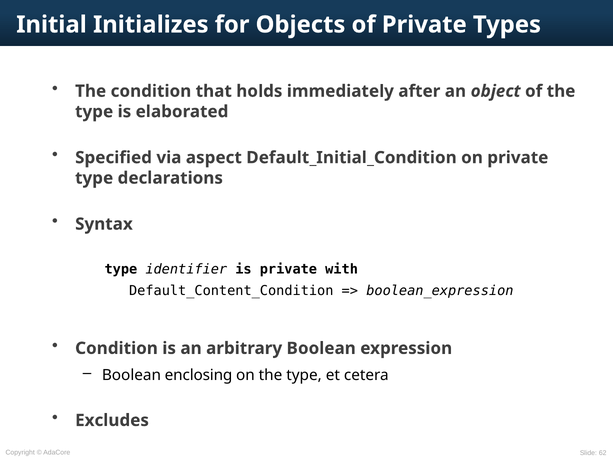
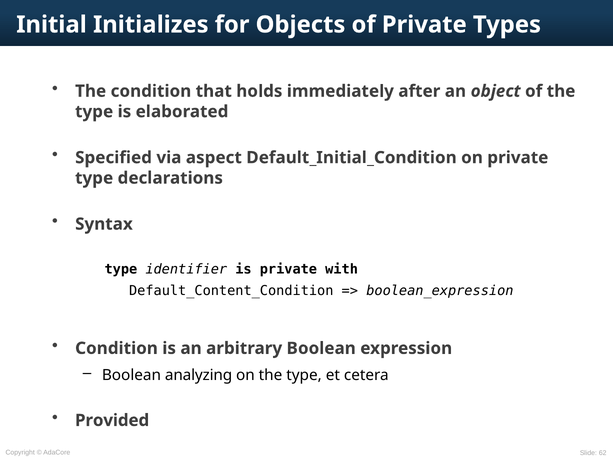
enclosing: enclosing -> analyzing (199, 375)
Excludes: Excludes -> Provided (112, 420)
